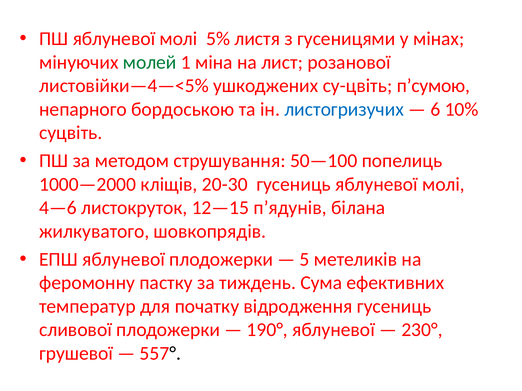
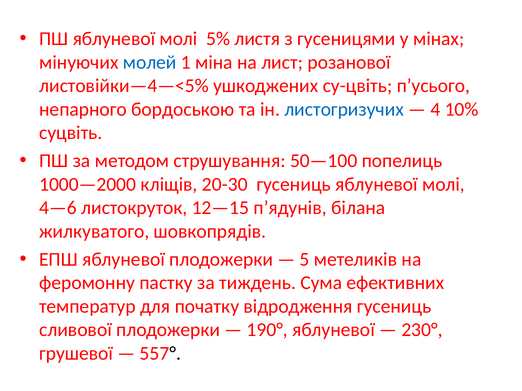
молей colour: green -> blue (150, 62)
п’сумою: п’сумою -> п’усього (433, 86)
6: 6 -> 4 (435, 109)
